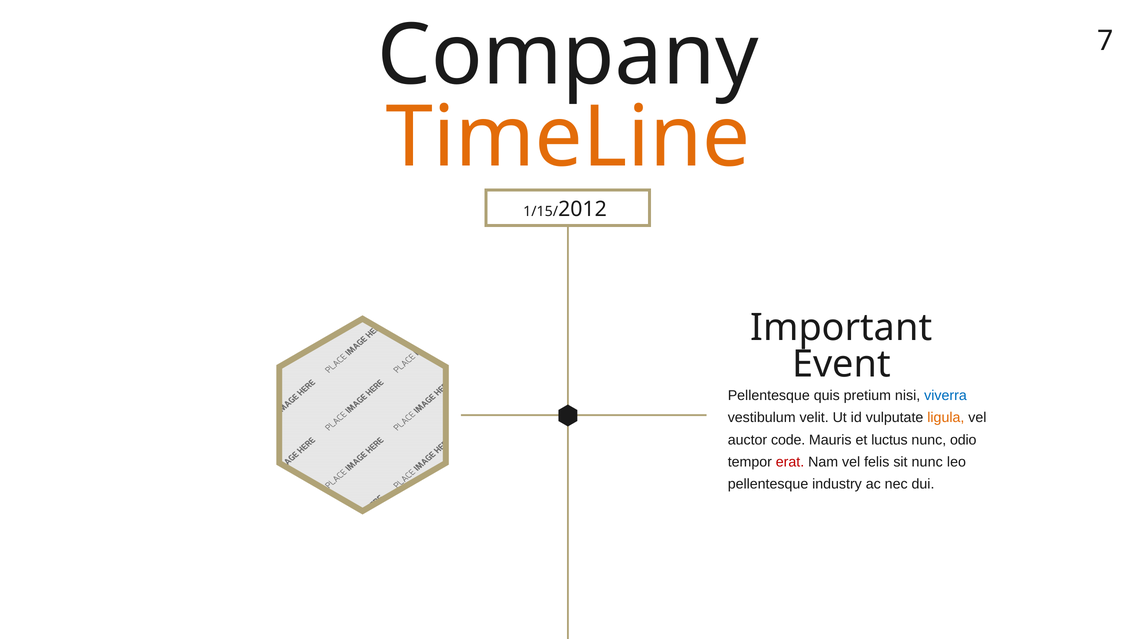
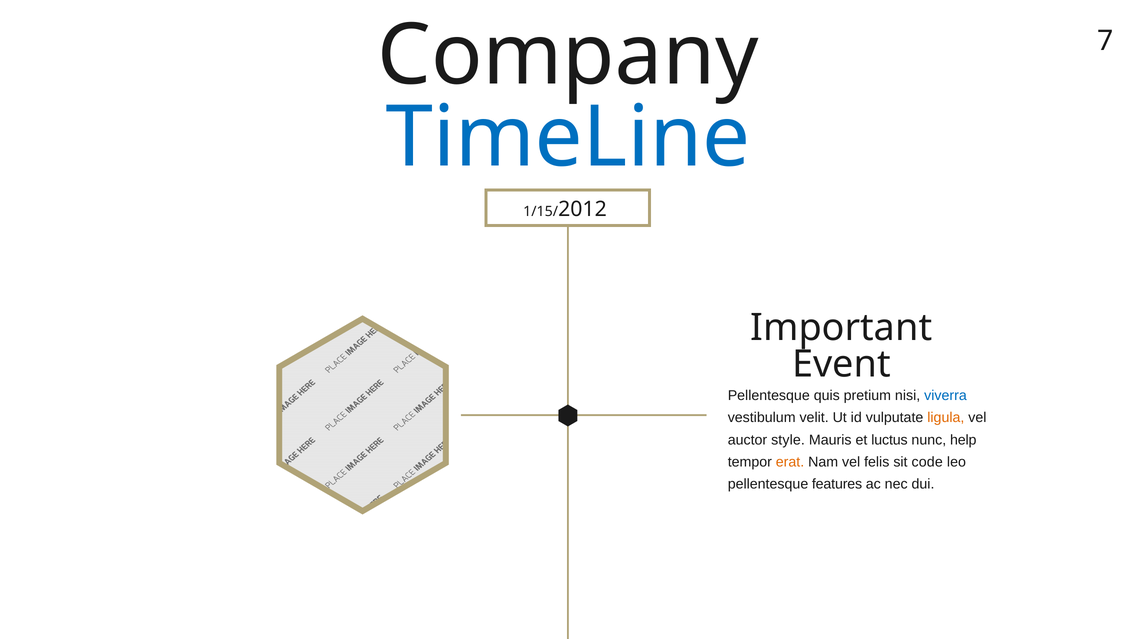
TimeLine colour: orange -> blue (568, 138)
code: code -> style (788, 440)
odio: odio -> help (963, 440)
erat colour: red -> orange (790, 462)
sit nunc: nunc -> code (927, 462)
industry: industry -> features (837, 484)
